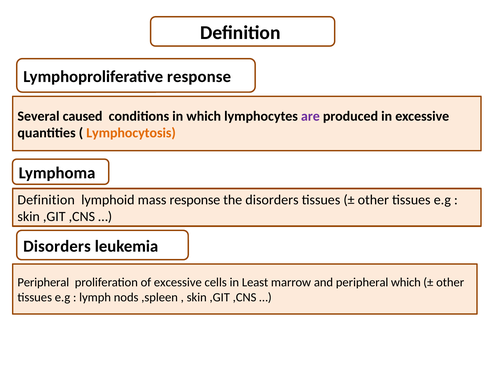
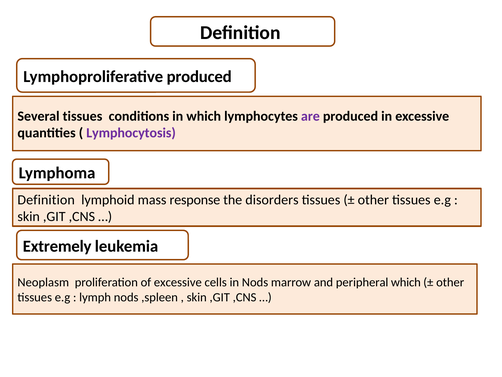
Lymphoproliferative response: response -> produced (199, 76)
Several caused: caused -> tissues (83, 116)
Lymphocytosis colour: orange -> purple (131, 133)
Disorders: Disorders -> Extremely (57, 246)
Peripheral: Peripheral -> Neoplasm (43, 282)
in Least: Least -> Nods (255, 282)
